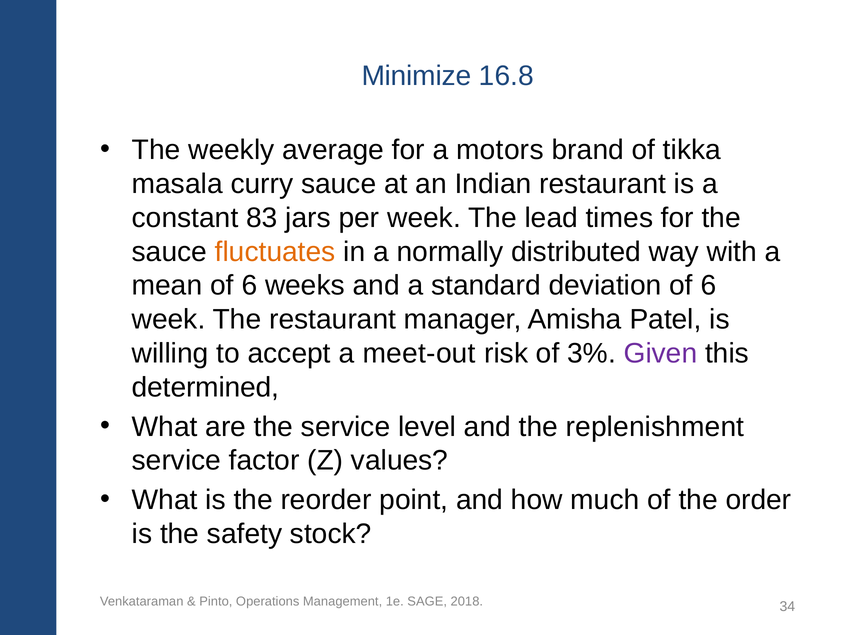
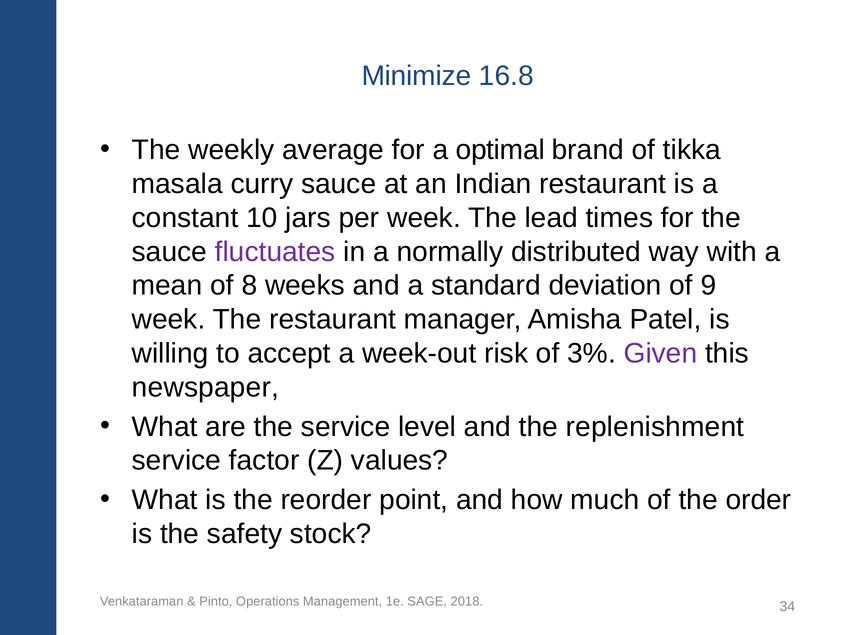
motors: motors -> optimal (500, 150)
83: 83 -> 10 (262, 218)
fluctuates colour: orange -> purple (275, 252)
mean of 6: 6 -> 8 (249, 285)
deviation of 6: 6 -> 9 (708, 285)
meet-out: meet-out -> week-out (419, 353)
determined: determined -> newspaper (205, 387)
